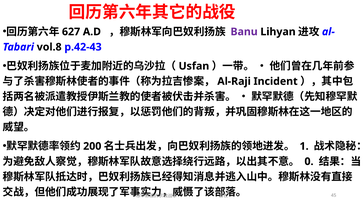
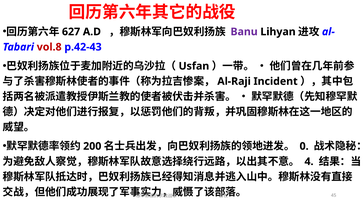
vol.8 colour: black -> red (49, 47)
1: 1 -> 0 (304, 146)
0: 0 -> 4 (309, 161)
